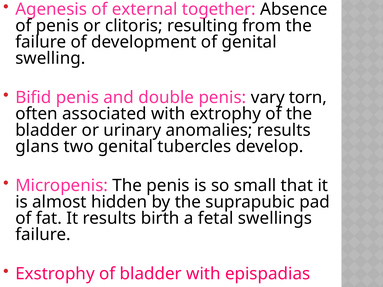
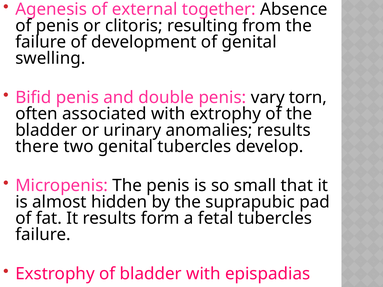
glans: glans -> there (37, 147)
birth: birth -> form (160, 218)
fetal swellings: swellings -> tubercles (275, 218)
